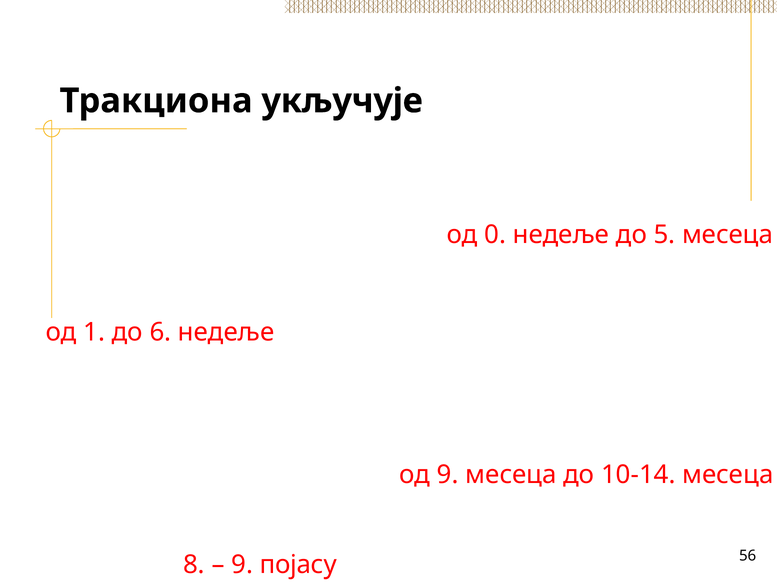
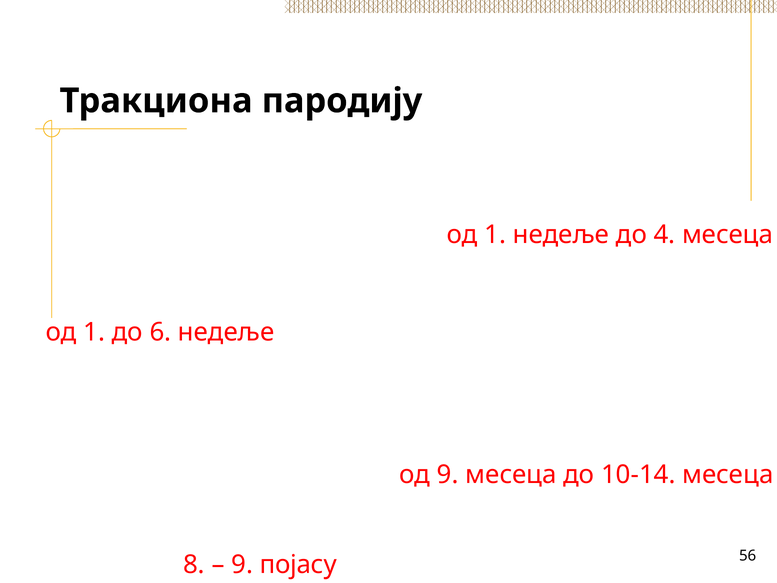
укључује: укључује -> пародију (342, 101)
0: 0 -> 1 (495, 235)
5: 5 -> 4 (665, 235)
